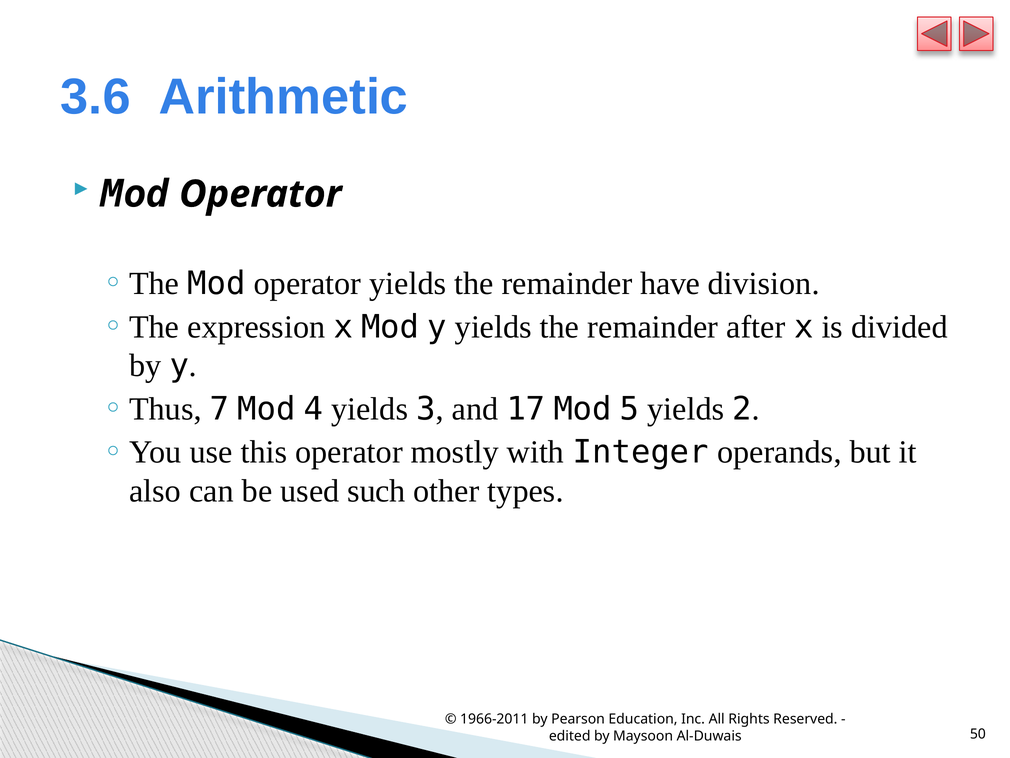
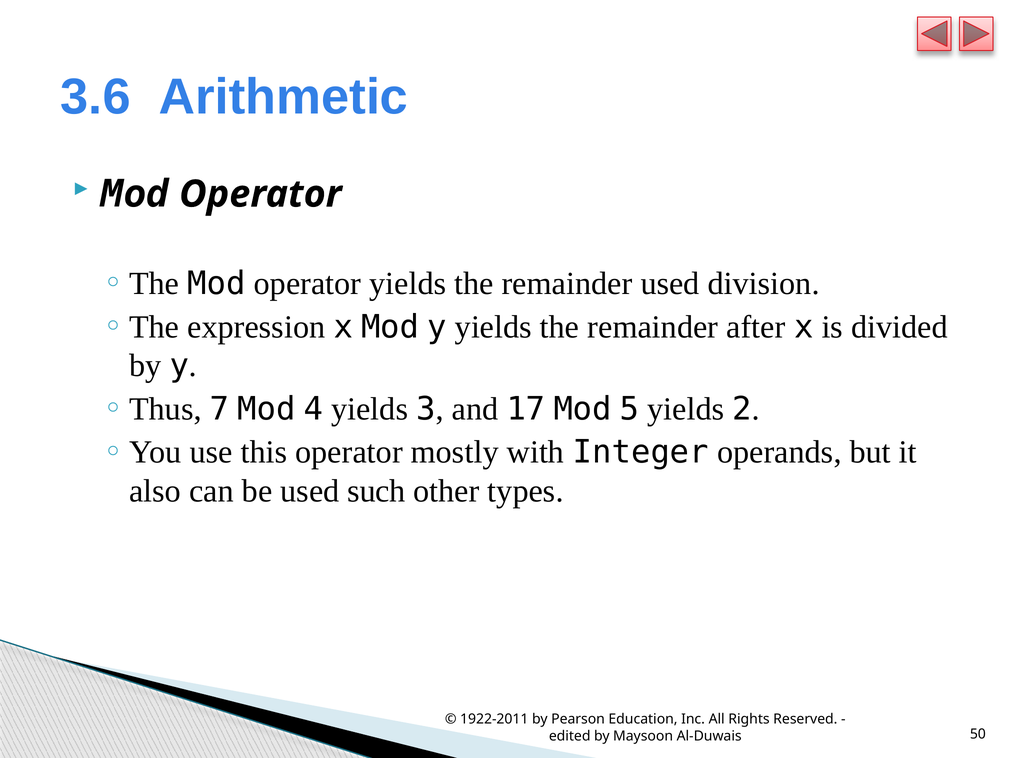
remainder have: have -> used (670, 284)
1966-2011: 1966-2011 -> 1922-2011 (494, 719)
